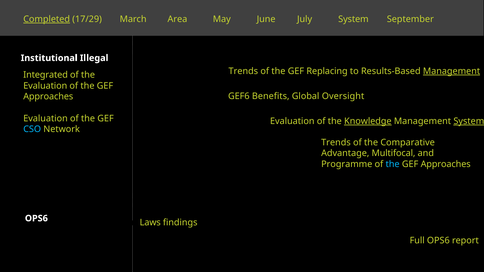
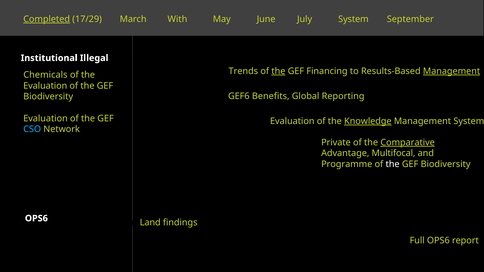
Area: Area -> With (177, 19)
the underline: none -> present (278, 71)
Replacing: Replacing -> Financing (327, 71)
Integrated: Integrated -> Chemicals (45, 75)
Oversight: Oversight -> Reporting (343, 96)
Approaches: Approaches -> Biodiversity (48, 97)
System underline: present -> none (469, 121)
Trends: Trends -> Private (336, 143)
Comparative underline: none -> present (408, 143)
the colour: light blue -> white (393, 164)
Approaches: Approaches -> Biodiversity (446, 164)
Laws: Laws -> Land (150, 223)
